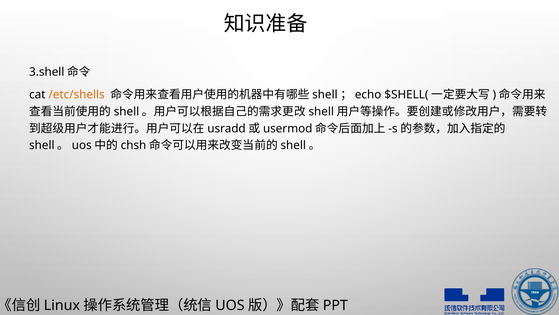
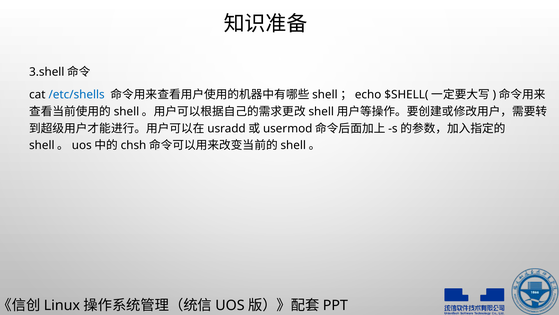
/etc/shells colour: orange -> blue (77, 95)
